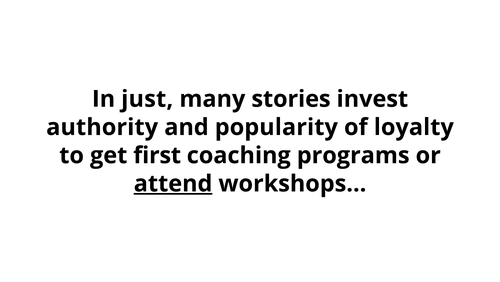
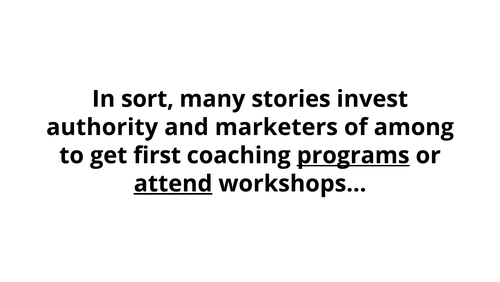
just: just -> sort (147, 99)
popularity: popularity -> marketers (276, 127)
loyalty: loyalty -> among (414, 127)
programs underline: none -> present (353, 155)
